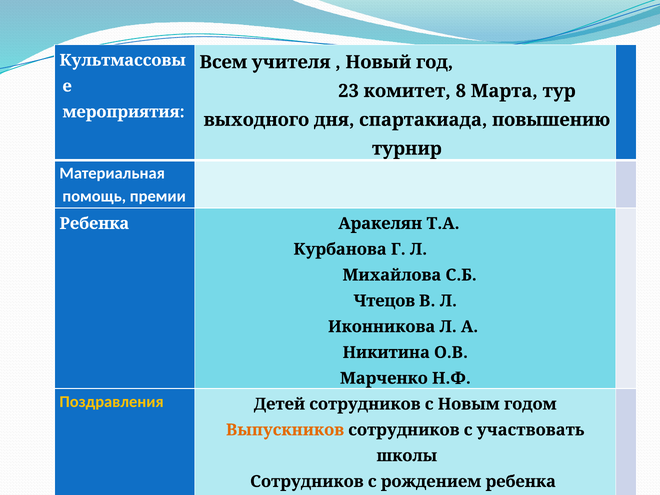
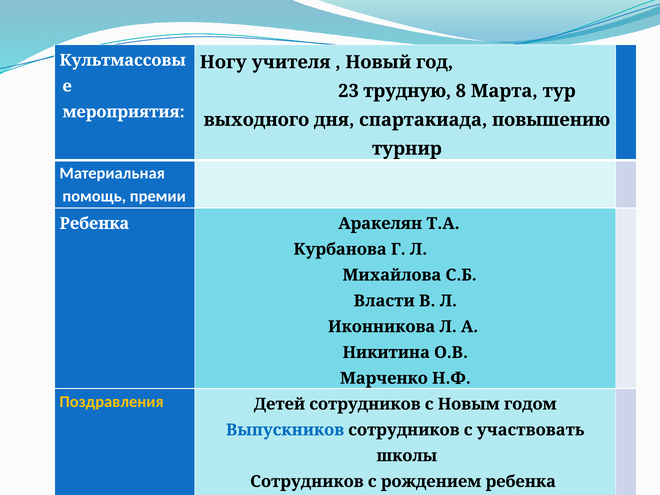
Всем: Всем -> Ногу (223, 62)
комитет: комитет -> трудную (407, 91)
Чтецов: Чтецов -> Власти (384, 301)
Выпускников colour: orange -> blue (285, 430)
